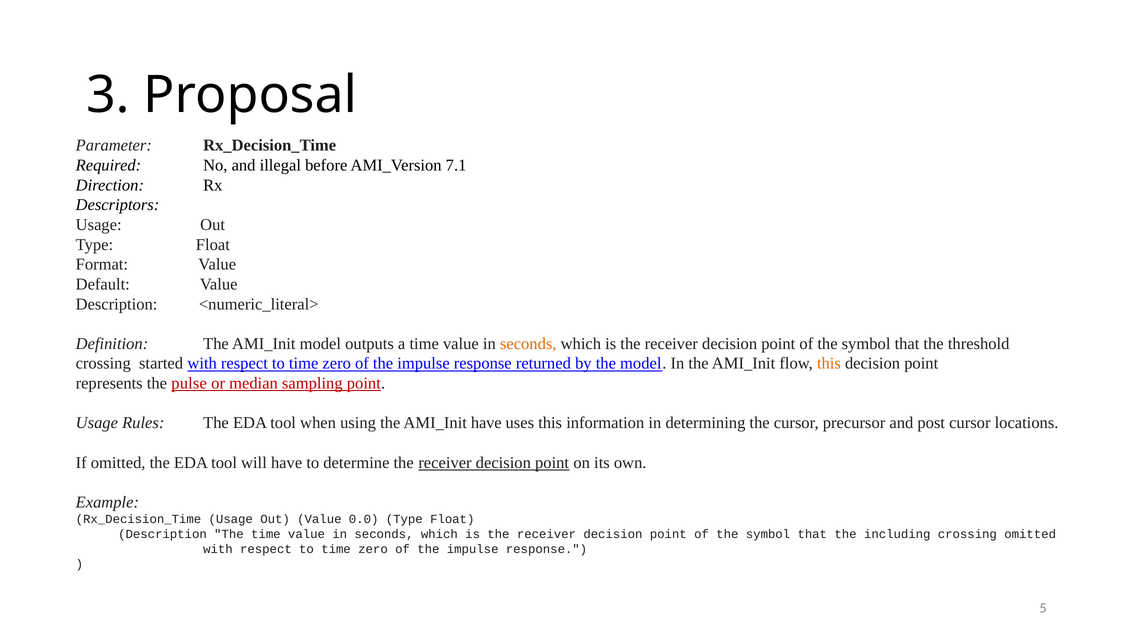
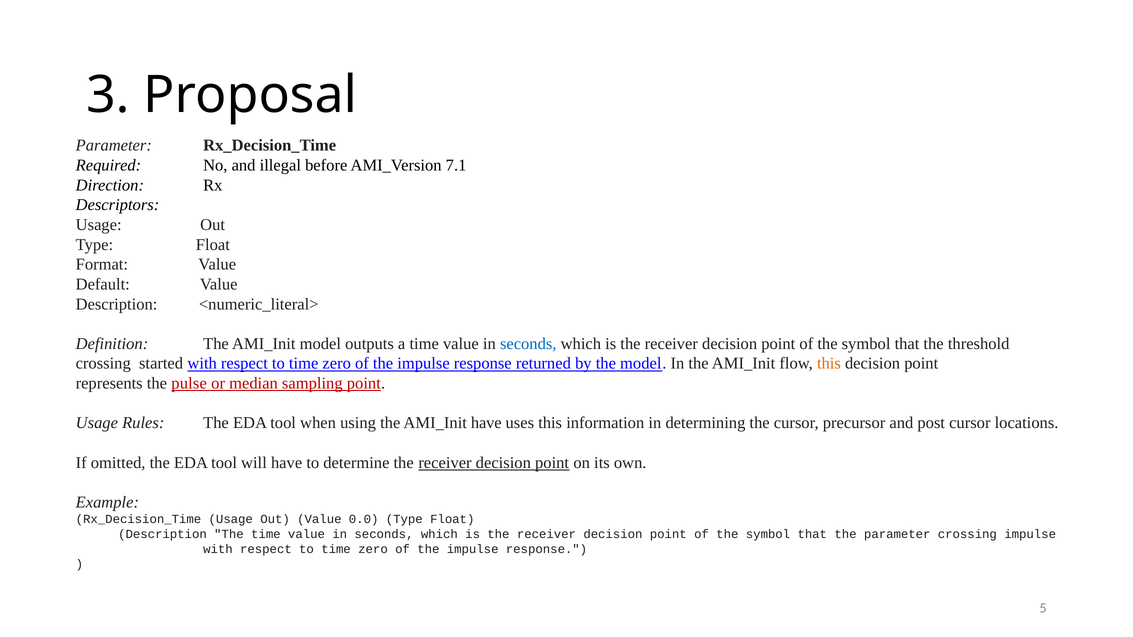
seconds colour: orange -> blue (528, 344)
the including: including -> parameter (897, 534)
crossing omitted: omitted -> impulse (1030, 534)
